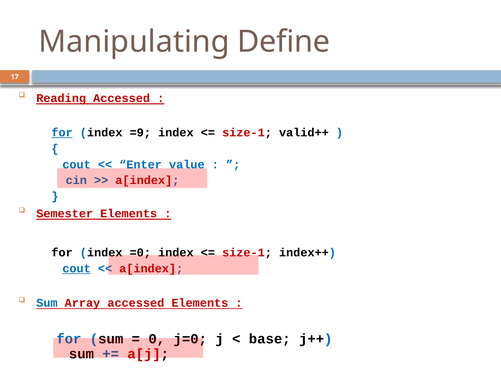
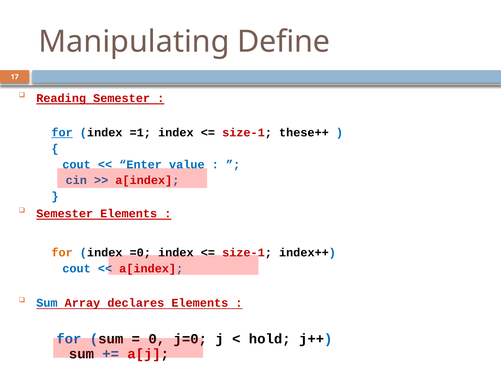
Reading Accessed: Accessed -> Semester (122, 98)
=9: =9 -> =1 (140, 133)
valid++: valid++ -> these++ (304, 133)
for colour: black -> orange (62, 252)
cout underline: present -> none (77, 268)
Array accessed: accessed -> declares (136, 303)
base: base -> hold (270, 339)
